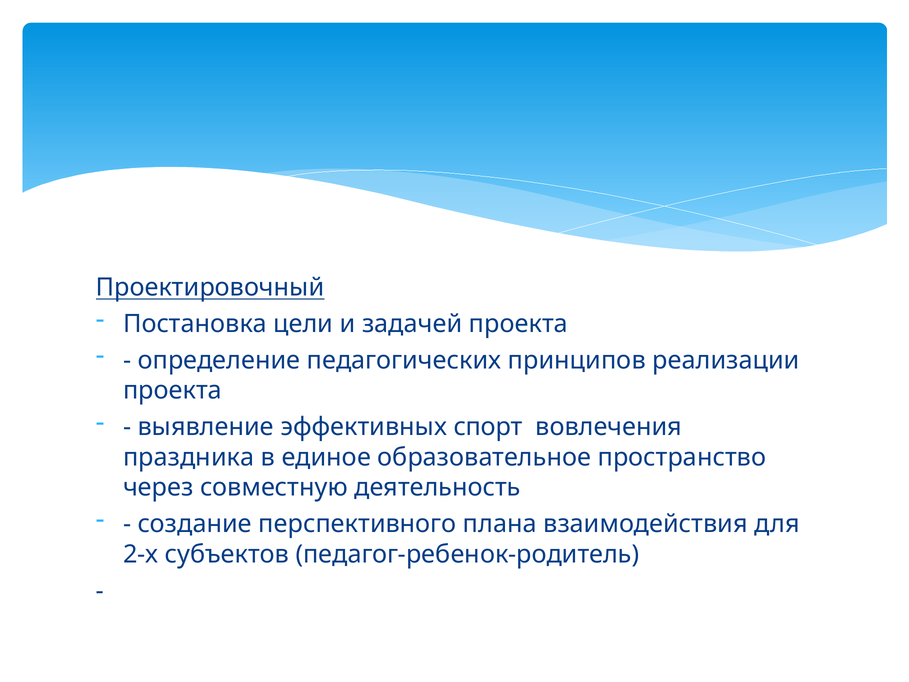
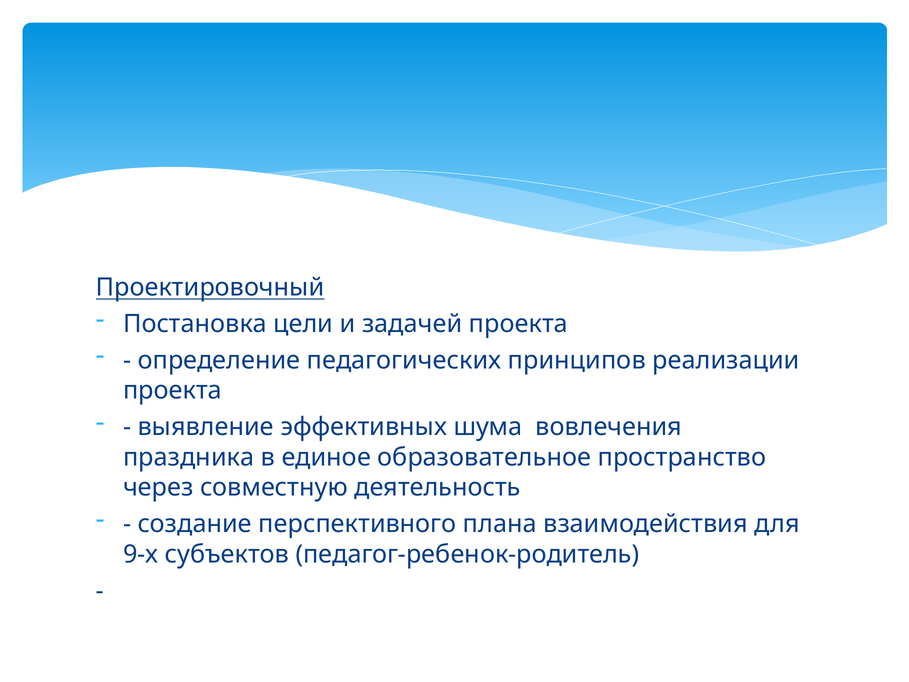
спорт: спорт -> шума (488, 427)
2-х: 2-х -> 9-х (141, 554)
